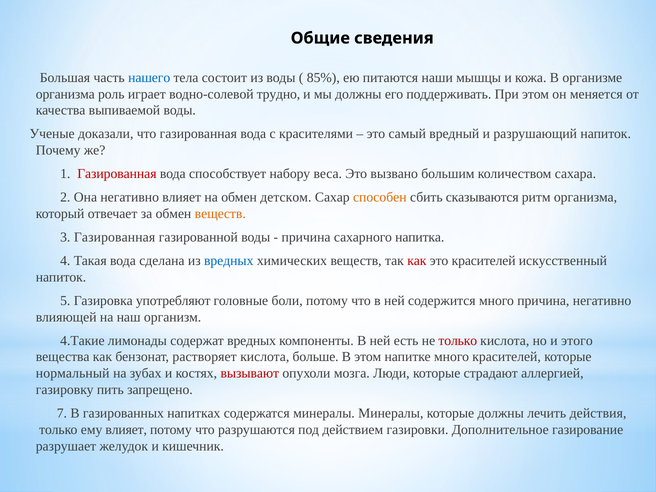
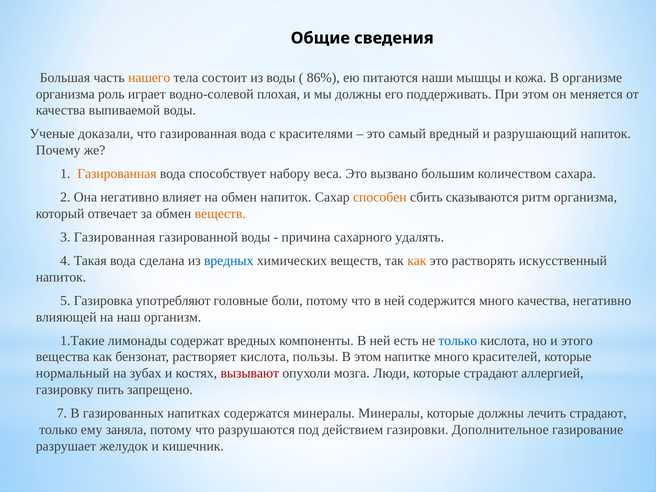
нашего colour: blue -> orange (149, 78)
85%: 85% -> 86% (323, 78)
трудно: трудно -> плохая (279, 94)
Газированная colour: red -> orange (117, 174)
обмен детском: детском -> напиток (286, 197)
напитка: напитка -> удалять (420, 237)
как colour: red -> orange (417, 261)
это красителей: красителей -> растворять (484, 261)
много причина: причина -> качества (543, 301)
4.Такие: 4.Такие -> 1.Такие (82, 341)
только colour: red -> blue (458, 341)
больше: больше -> пользы (315, 357)
лечить действия: действия -> страдают (598, 413)
ему влияет: влияет -> заняла (126, 430)
